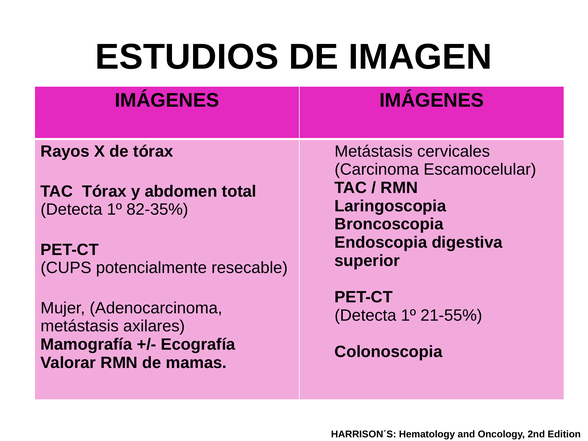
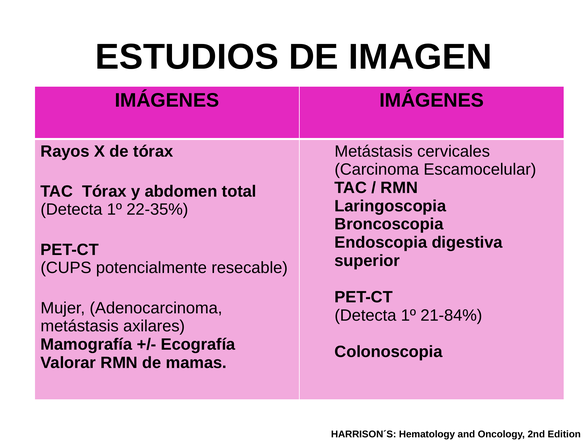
82-35%: 82-35% -> 22-35% (157, 210)
21-55%: 21-55% -> 21-84% (451, 315)
